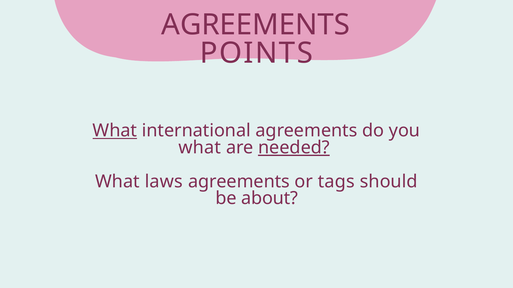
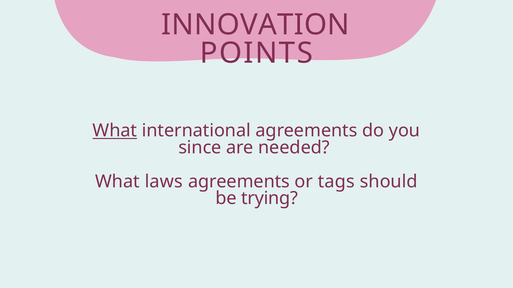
AGREEMENTS: AGREEMENTS -> INNOVATION (255, 25)
what: what -> since (200, 148)
needed underline: present -> none (294, 148)
about: about -> trying (270, 199)
